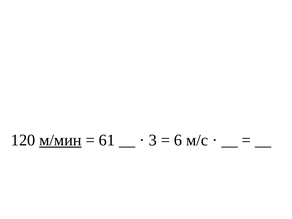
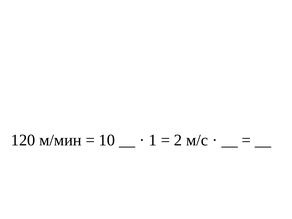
м/мин underline: present -> none (60, 140)
61: 61 -> 10 (107, 140)
3: 3 -> 1 (153, 140)
6: 6 -> 2 (178, 140)
